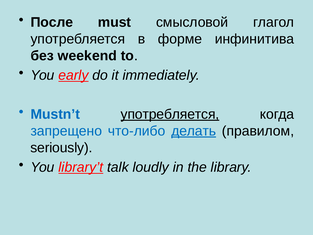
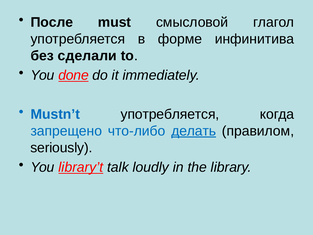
weekend: weekend -> сделали (87, 56)
early: early -> done (74, 75)
употребляется underline: present -> none (170, 114)
